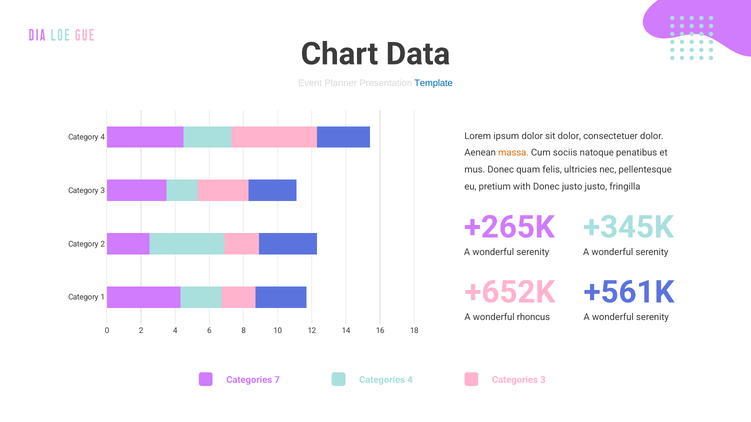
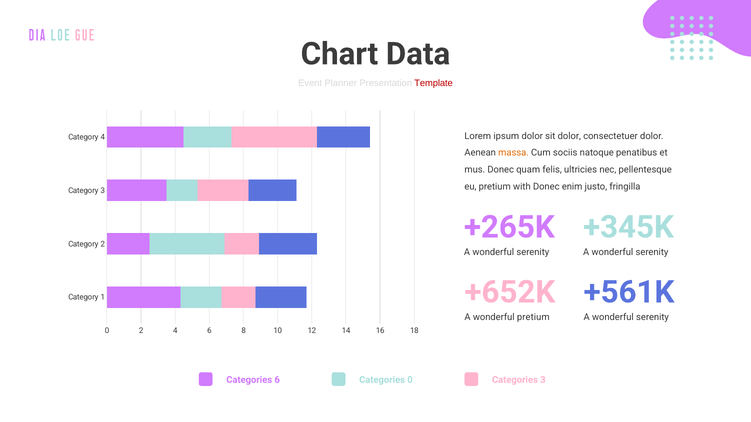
Template colour: blue -> red (434, 83)
Donec justo: justo -> enim (572, 187)
wonderful rhoncus: rhoncus -> pretium (533, 317)
Categories 7: 7 -> 6 (277, 380)
Categories 4: 4 -> 0 (410, 380)
